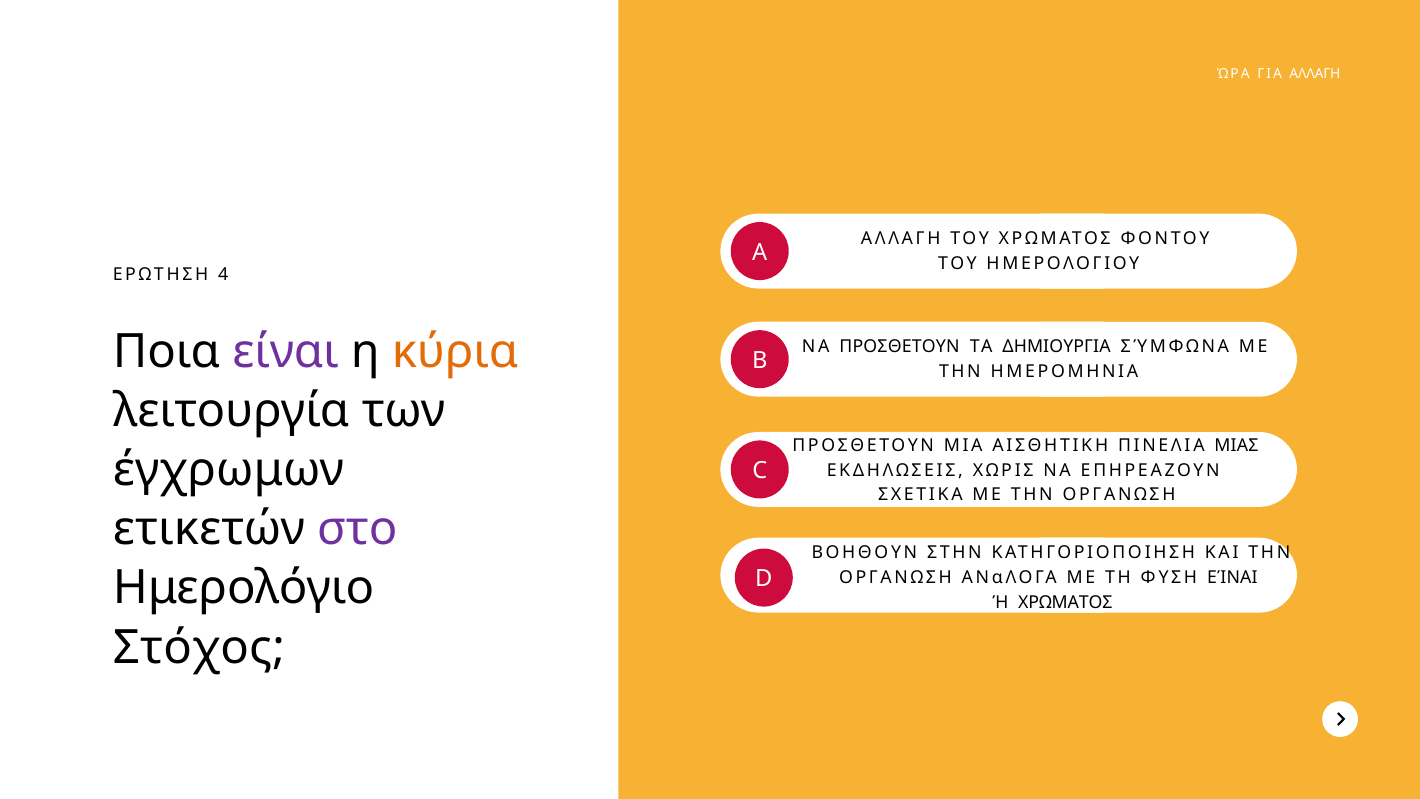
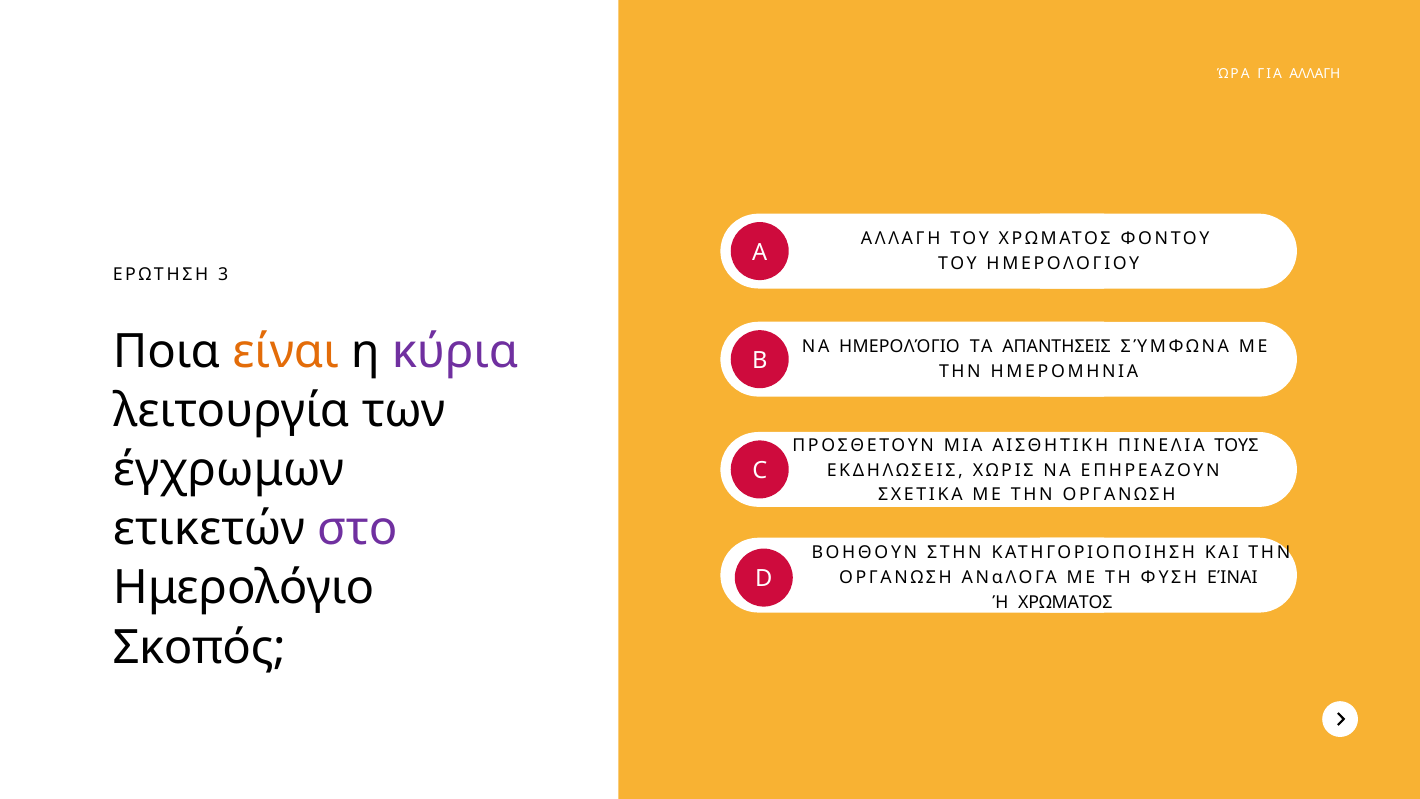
4: 4 -> 3 (223, 275)
είναι colour: purple -> orange (286, 351)
κύρια colour: orange -> purple (455, 351)
ΝΑ ΠΡΟΣΘΕΤΟΥΝ: ΠΡΟΣΘΕΤΟΥΝ -> ΗΜΕΡΟΛΌΓΙΟ (900, 347)
ΔΗΜΙΟΥΡΓΙΑ: ΔΗΜΙΟΥΡΓΙΑ -> ΑΠΑΝΤΗΣΕΙΣ (1057, 347)
ΜΙΑΣ: ΜΙΑΣ -> ΤΟΥΣ (1236, 445)
Στόχος: Στόχος -> Σκοπός (199, 647)
